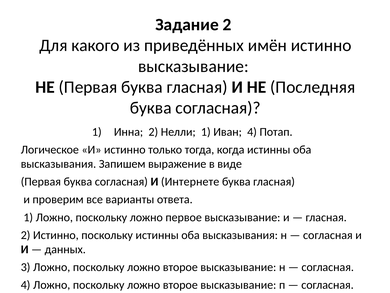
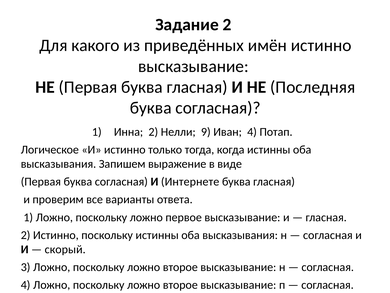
Нелли 1: 1 -> 9 (206, 132)
данных: данных -> скорый (65, 249)
